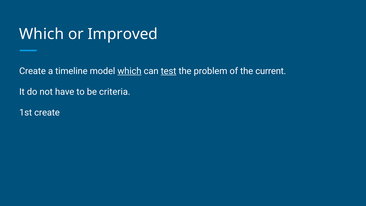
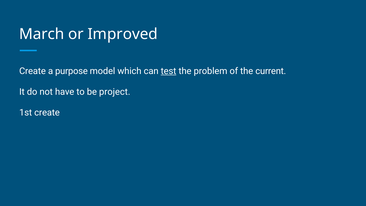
Which: Which -> March (42, 34)
timeline: timeline -> purpose (71, 71)
which underline: present -> none (129, 71)
criteria: criteria -> project (115, 92)
